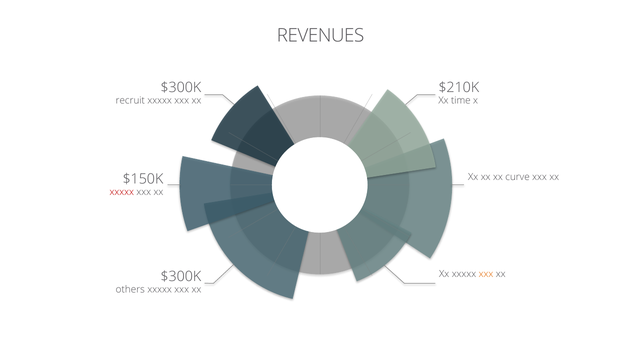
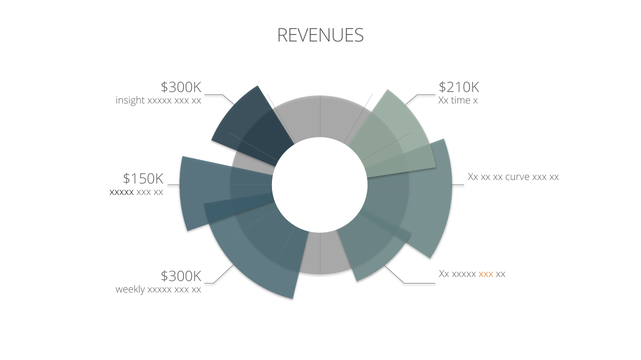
recruit: recruit -> insight (130, 101)
xxxxx colour: red -> black (122, 192)
others: others -> weekly (130, 290)
